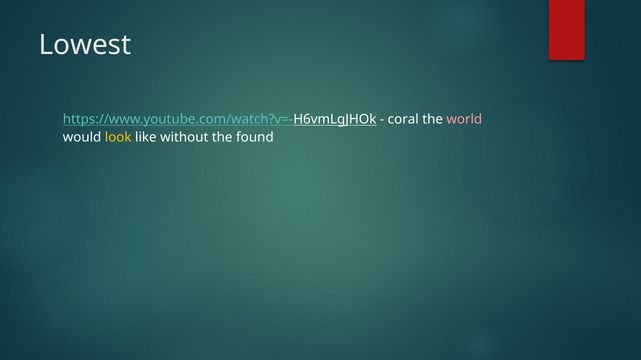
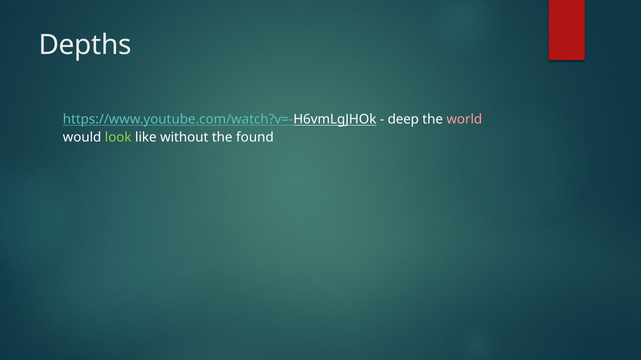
Lowest: Lowest -> Depths (85, 45)
coral: coral -> deep (403, 119)
look colour: yellow -> light green (118, 138)
